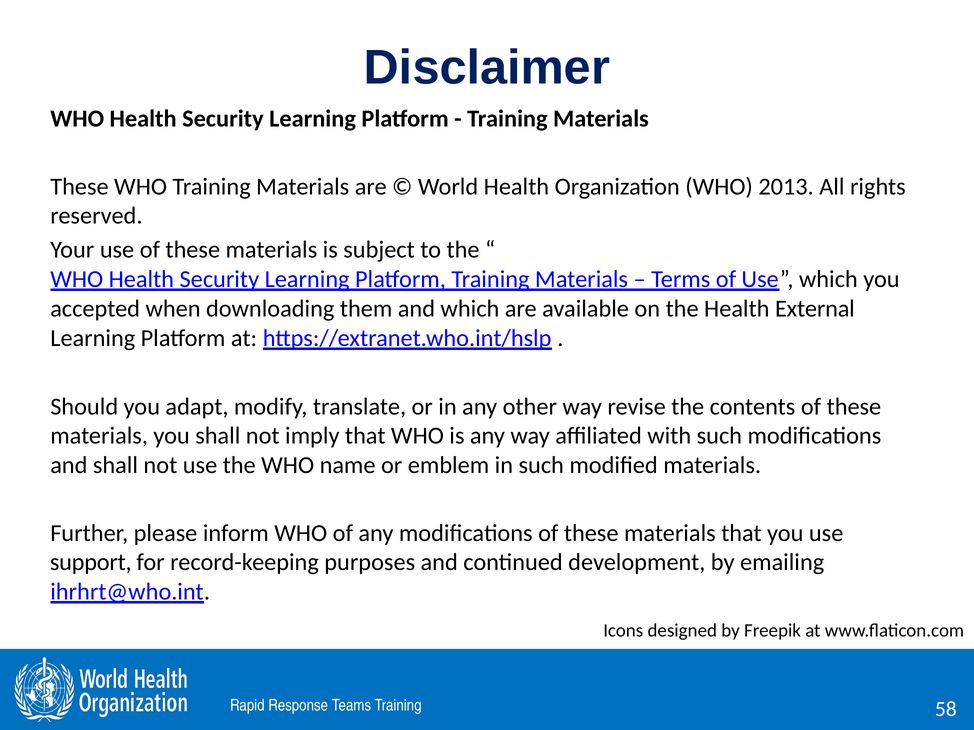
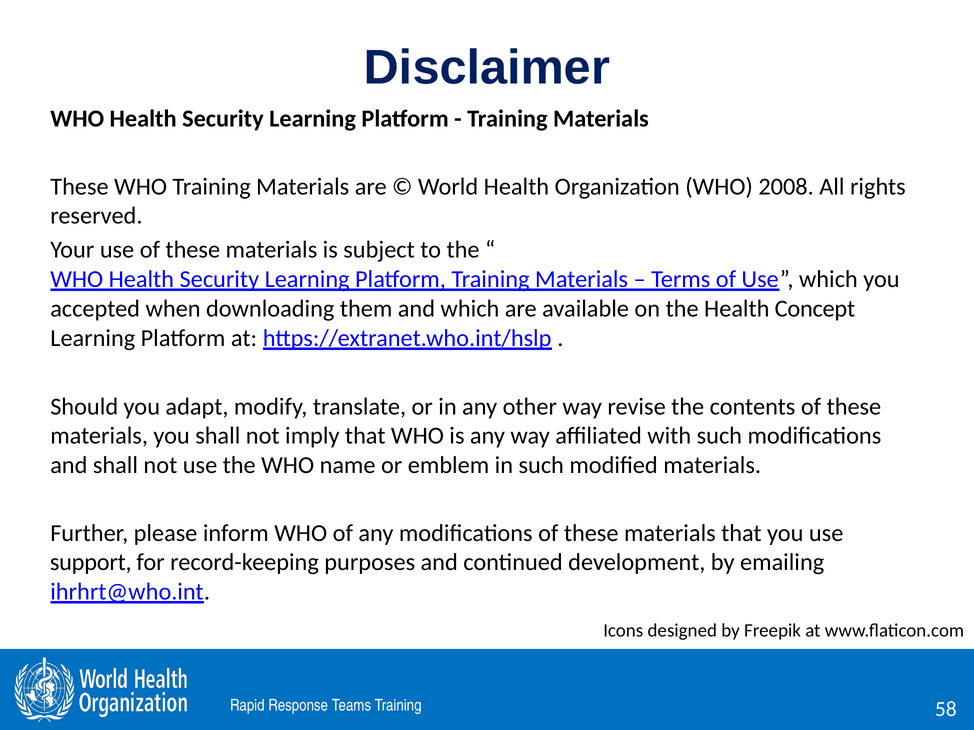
2013: 2013 -> 2008 (786, 187)
External: External -> Concept (815, 309)
